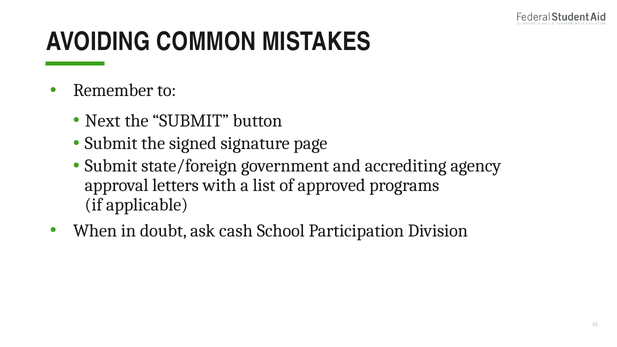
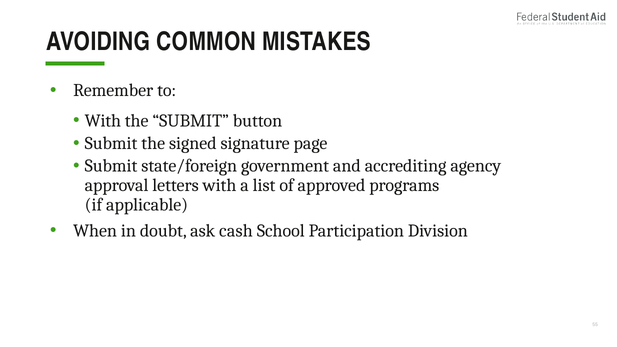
Next: Next -> With (103, 121)
